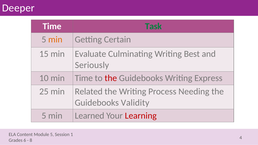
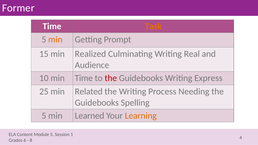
Deeper: Deeper -> Former (18, 8)
Task colour: green -> orange (153, 26)
Certain: Certain -> Prompt (117, 39)
Evaluate: Evaluate -> Realized (90, 54)
Best: Best -> Real (192, 54)
Seriously: Seriously -> Audience (92, 65)
Validity: Validity -> Spelling (135, 103)
Learning colour: red -> orange (141, 116)
